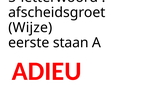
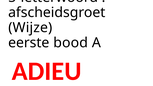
staan: staan -> bood (71, 43)
